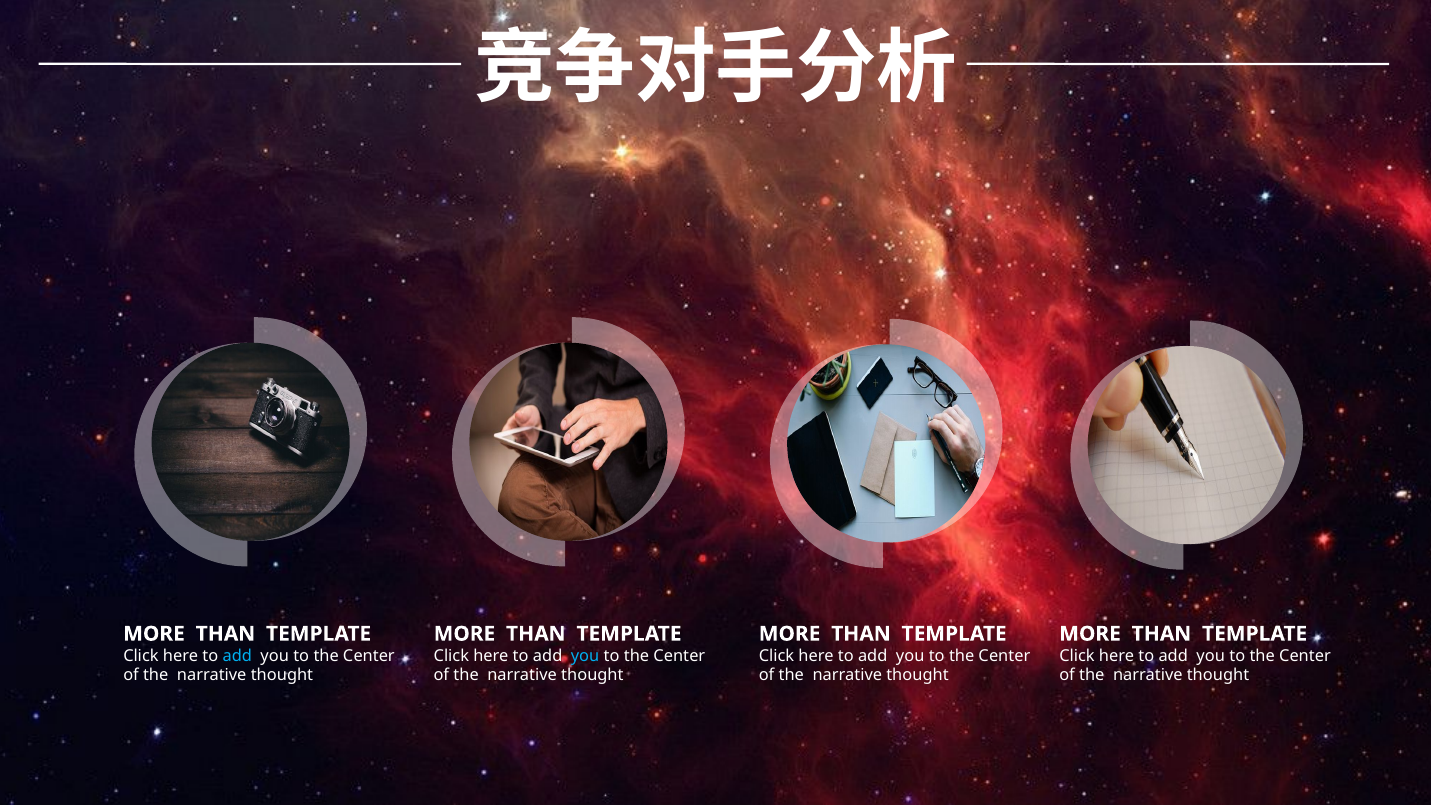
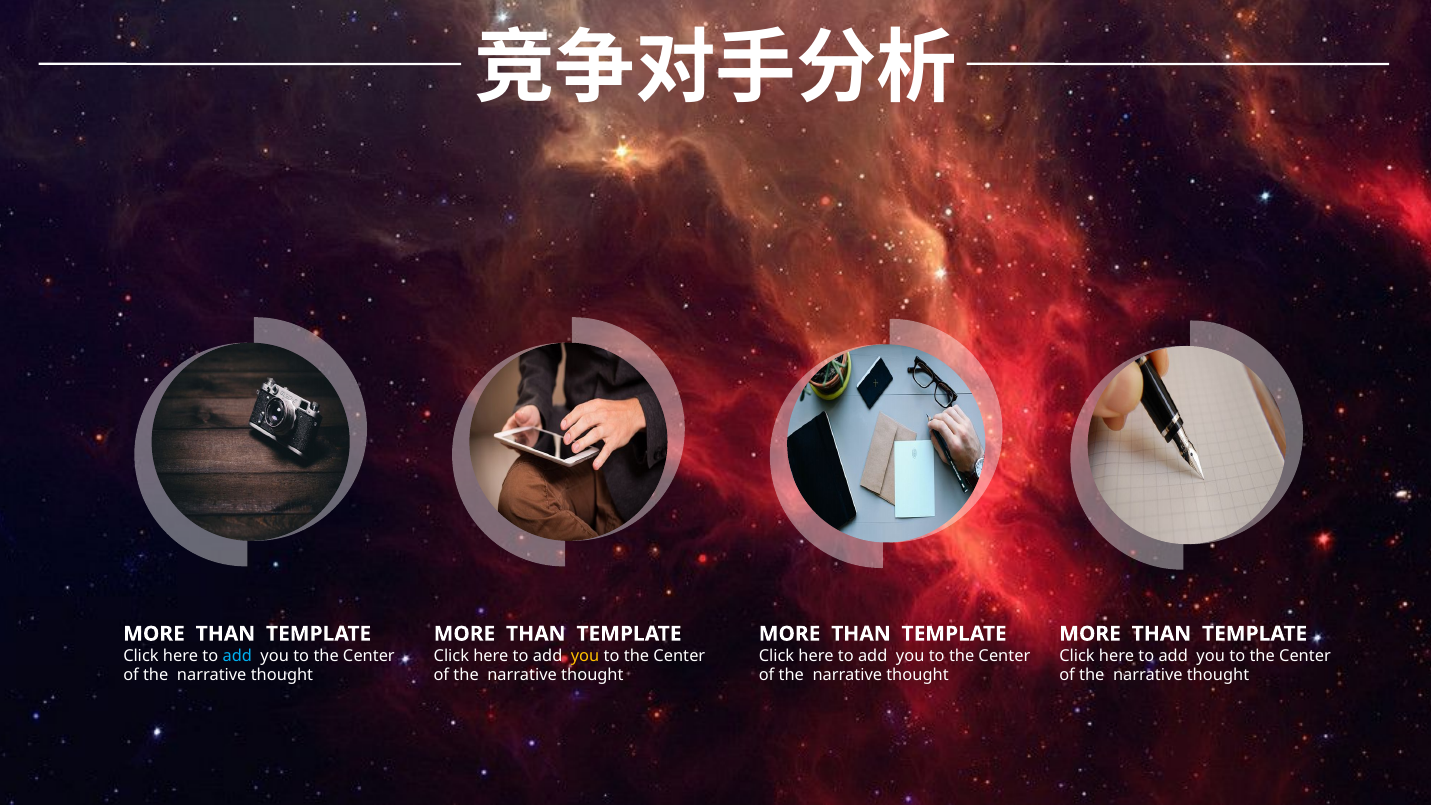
you colour: light blue -> yellow (585, 656)
